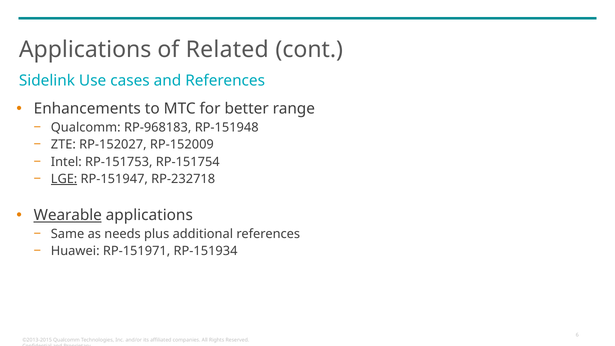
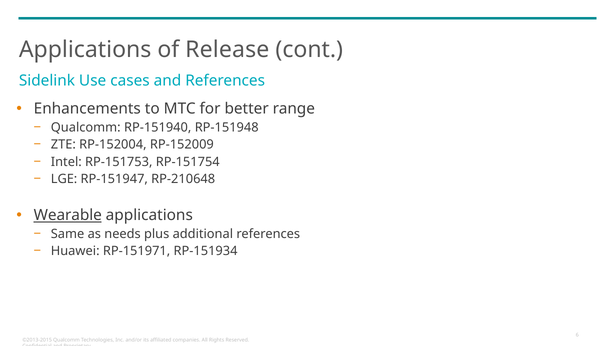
Related: Related -> Release (227, 50)
RP-968183: RP-968183 -> RP-151940 (158, 127)
RP-152027: RP-152027 -> RP-152004 (113, 145)
LGE underline: present -> none (64, 179)
RP-232718: RP-232718 -> RP-210648 (183, 179)
